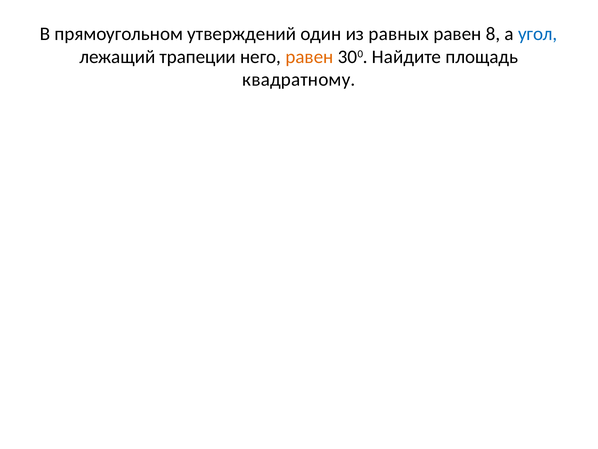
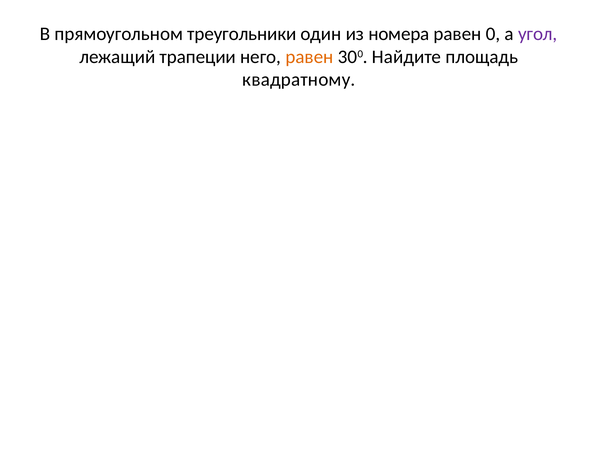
утверждений: утверждений -> треугольники (242, 34)
равных: равных -> номера (399, 34)
8: 8 -> 0 (493, 34)
угол colour: blue -> purple (538, 34)
